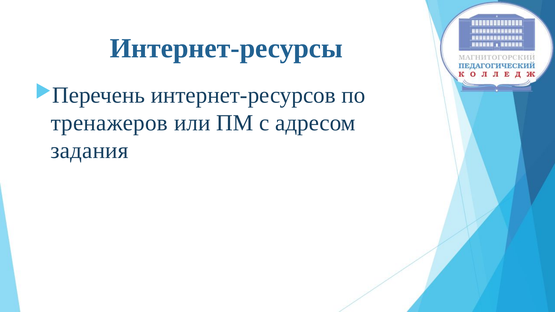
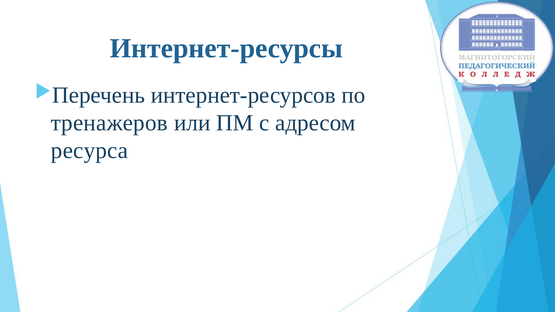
задания: задания -> ресурса (89, 151)
